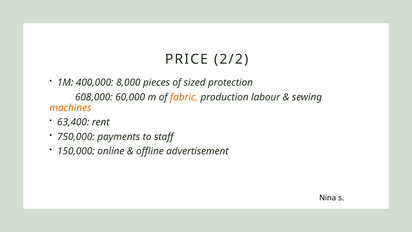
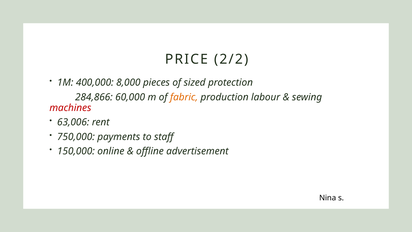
608,000: 608,000 -> 284,866 (94, 97)
machines colour: orange -> red (70, 108)
63,400: 63,400 -> 63,006 (73, 122)
